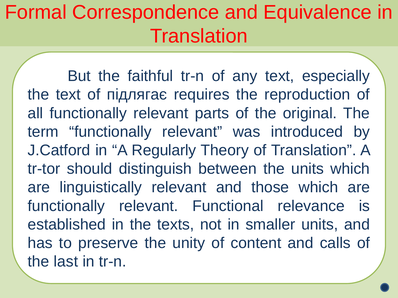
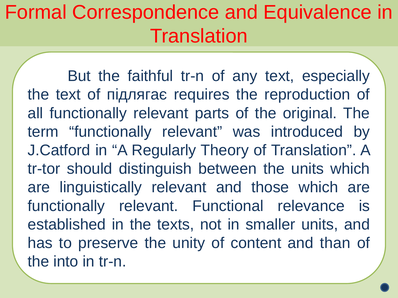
calls: calls -> than (335, 243)
last: last -> into (66, 262)
